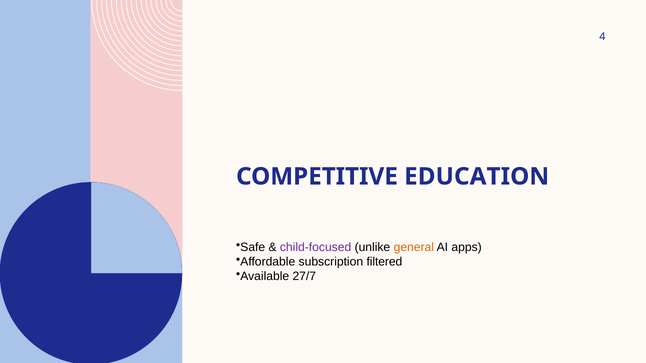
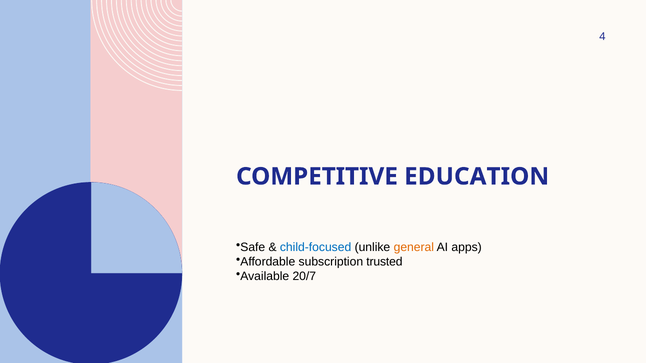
child-focused colour: purple -> blue (316, 247)
filtered: filtered -> trusted (384, 262)
27/7: 27/7 -> 20/7 (304, 276)
